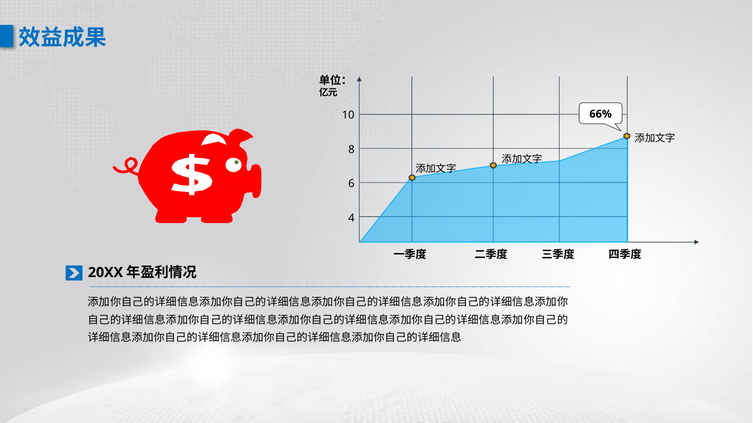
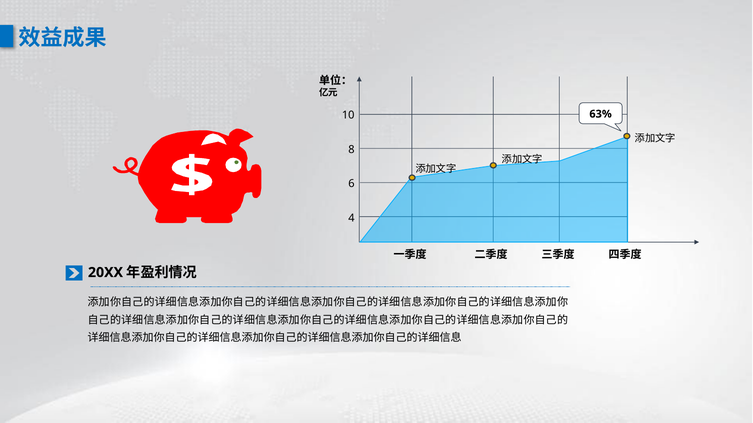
66%: 66% -> 63% (601, 114)
